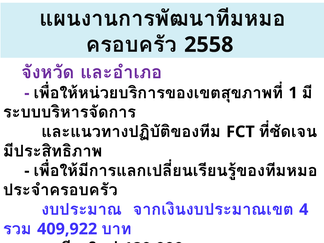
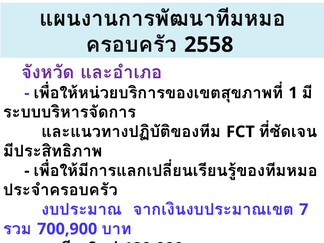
4: 4 -> 7 (304, 210)
409,922: 409,922 -> 700,900 (67, 229)
